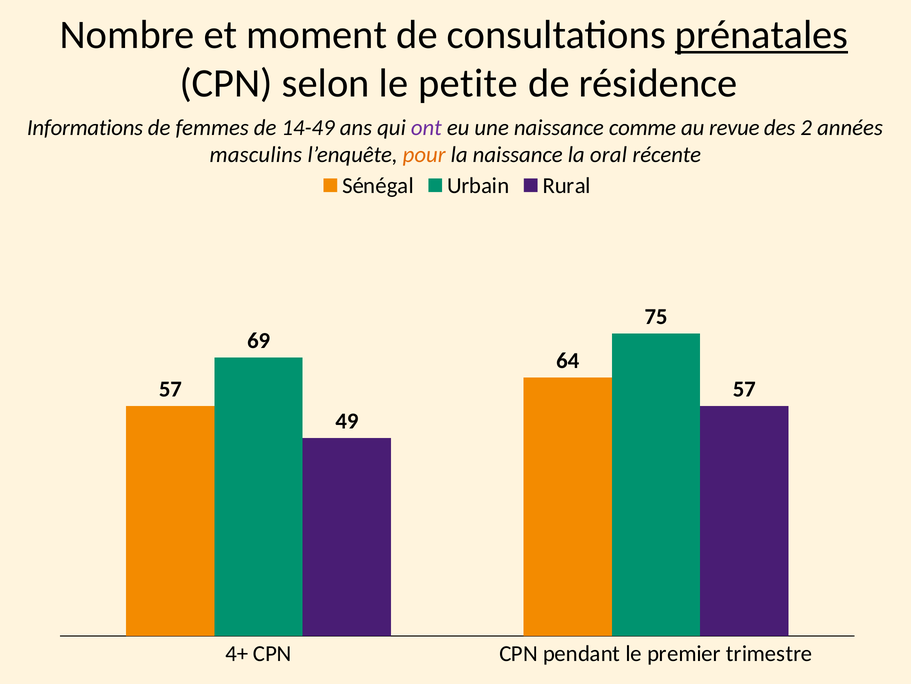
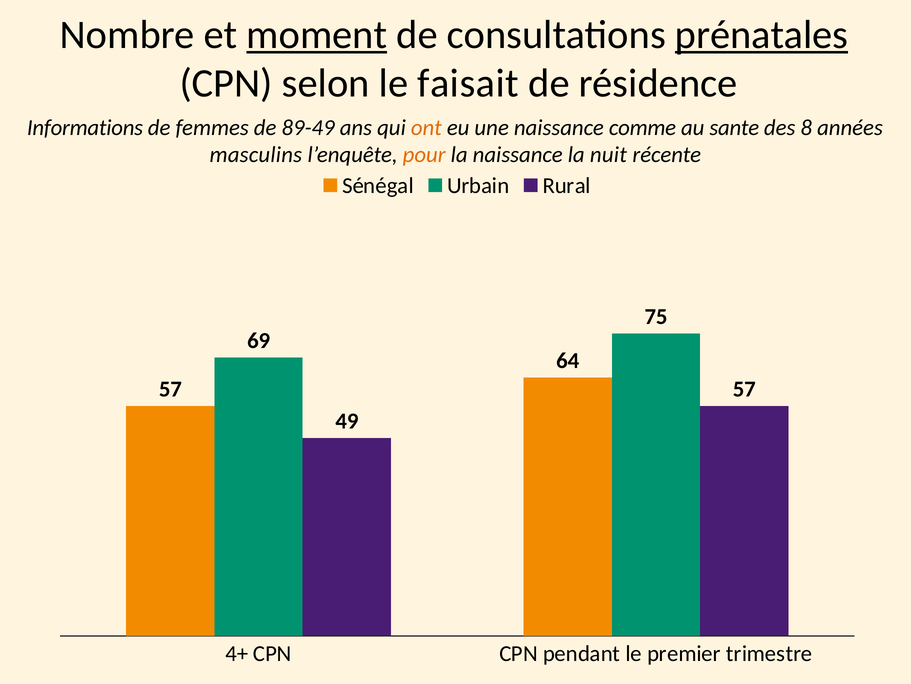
moment underline: none -> present (317, 35)
petite: petite -> faisait (468, 83)
14-49: 14-49 -> 89-49 (308, 127)
ont colour: purple -> orange (426, 127)
revue: revue -> sante (734, 127)
2: 2 -> 8 (806, 127)
oral: oral -> nuit (608, 155)
